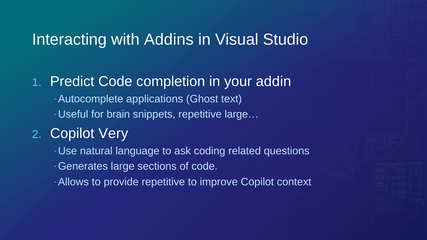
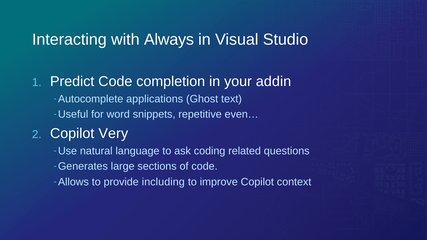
Addins: Addins -> Always (169, 40)
brain: brain -> word (118, 114)
large…: large… -> even… (242, 114)
provide repetitive: repetitive -> including (163, 182)
